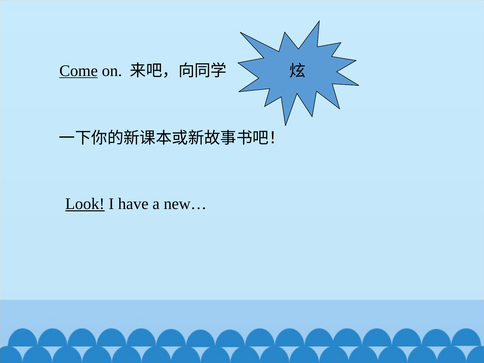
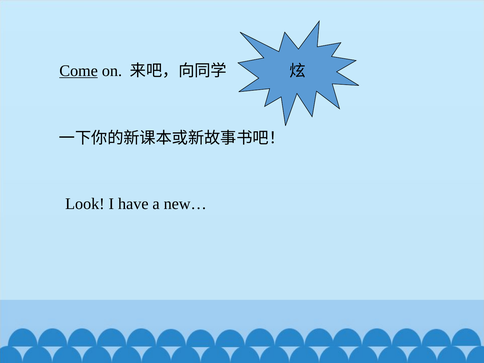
Look underline: present -> none (85, 204)
